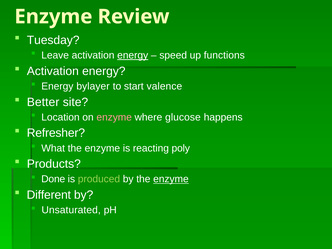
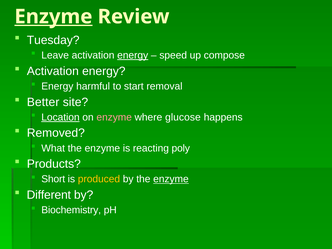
Enzyme underline: none -> present (53, 17)
functions: functions -> compose (224, 55)
bylayer: bylayer -> harmful (93, 86)
valence: valence -> removal (164, 86)
Location underline: none -> present (60, 117)
Refresher: Refresher -> Removed (56, 133)
Done: Done -> Short (53, 179)
produced colour: light green -> yellow (99, 179)
Unsaturated: Unsaturated -> Biochemistry (71, 210)
